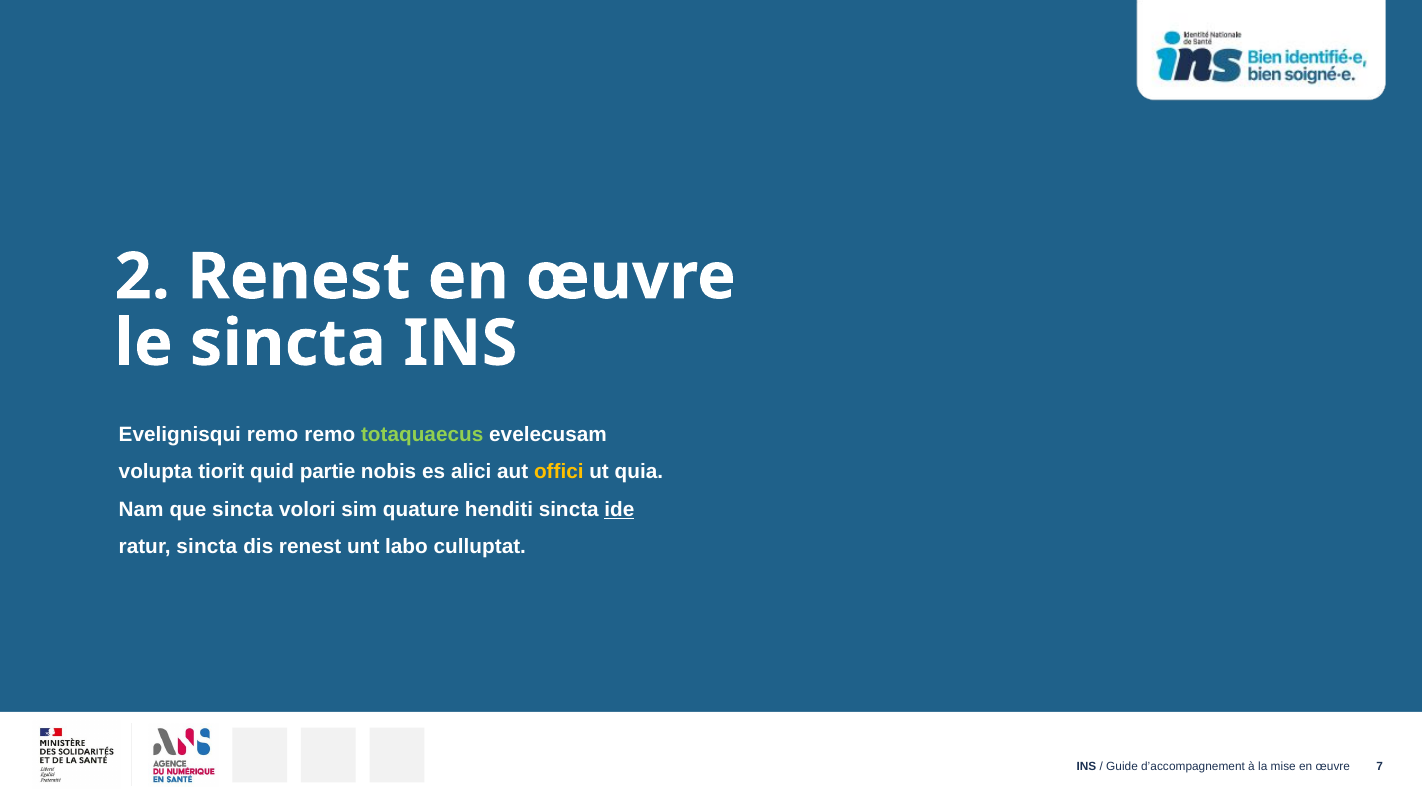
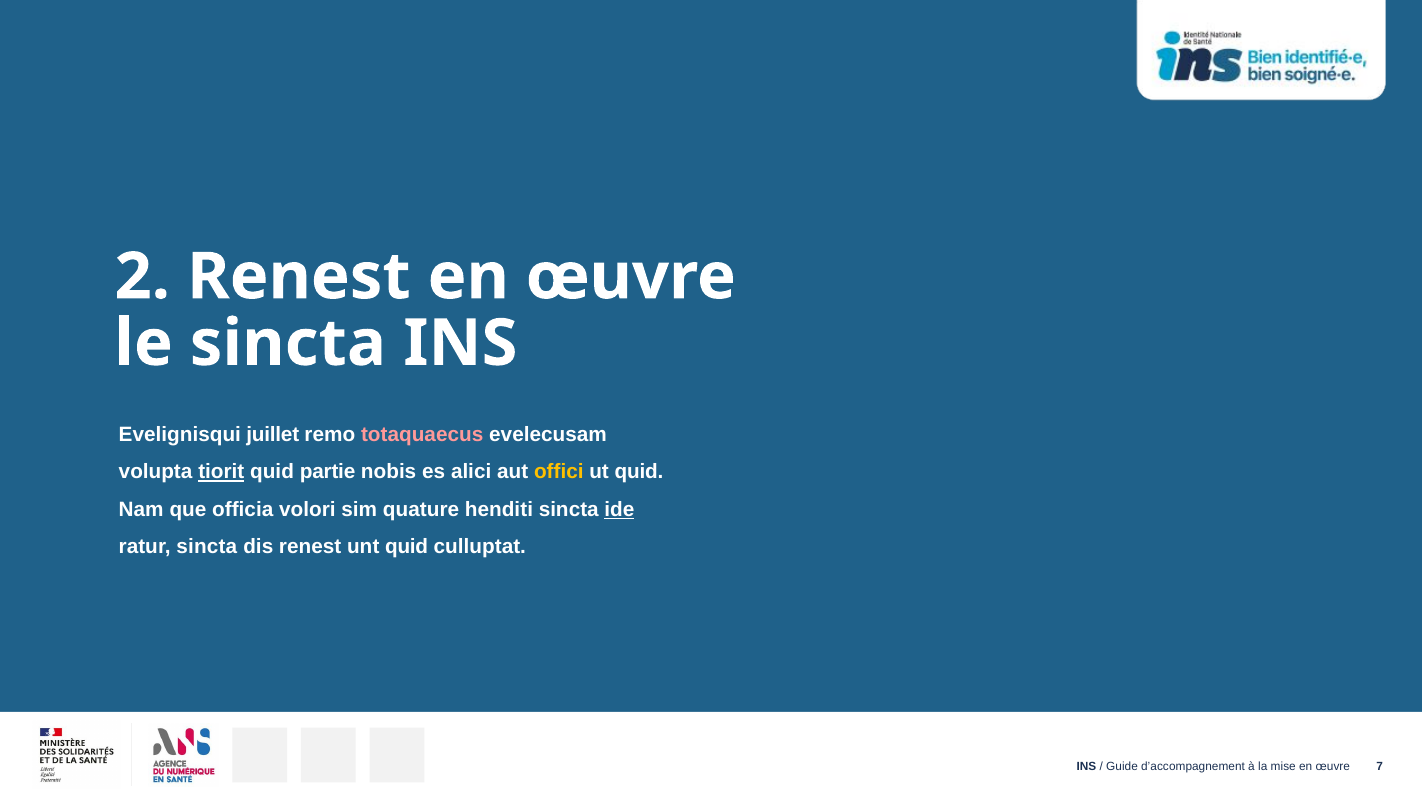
Evelignisqui remo: remo -> juillet (273, 435)
totaquaecus colour: light green -> pink (422, 435)
tiorit underline: none -> present (221, 472)
ut quia: quia -> quid (639, 472)
que sincta: sincta -> officia (243, 509)
unt labo: labo -> quid (407, 547)
